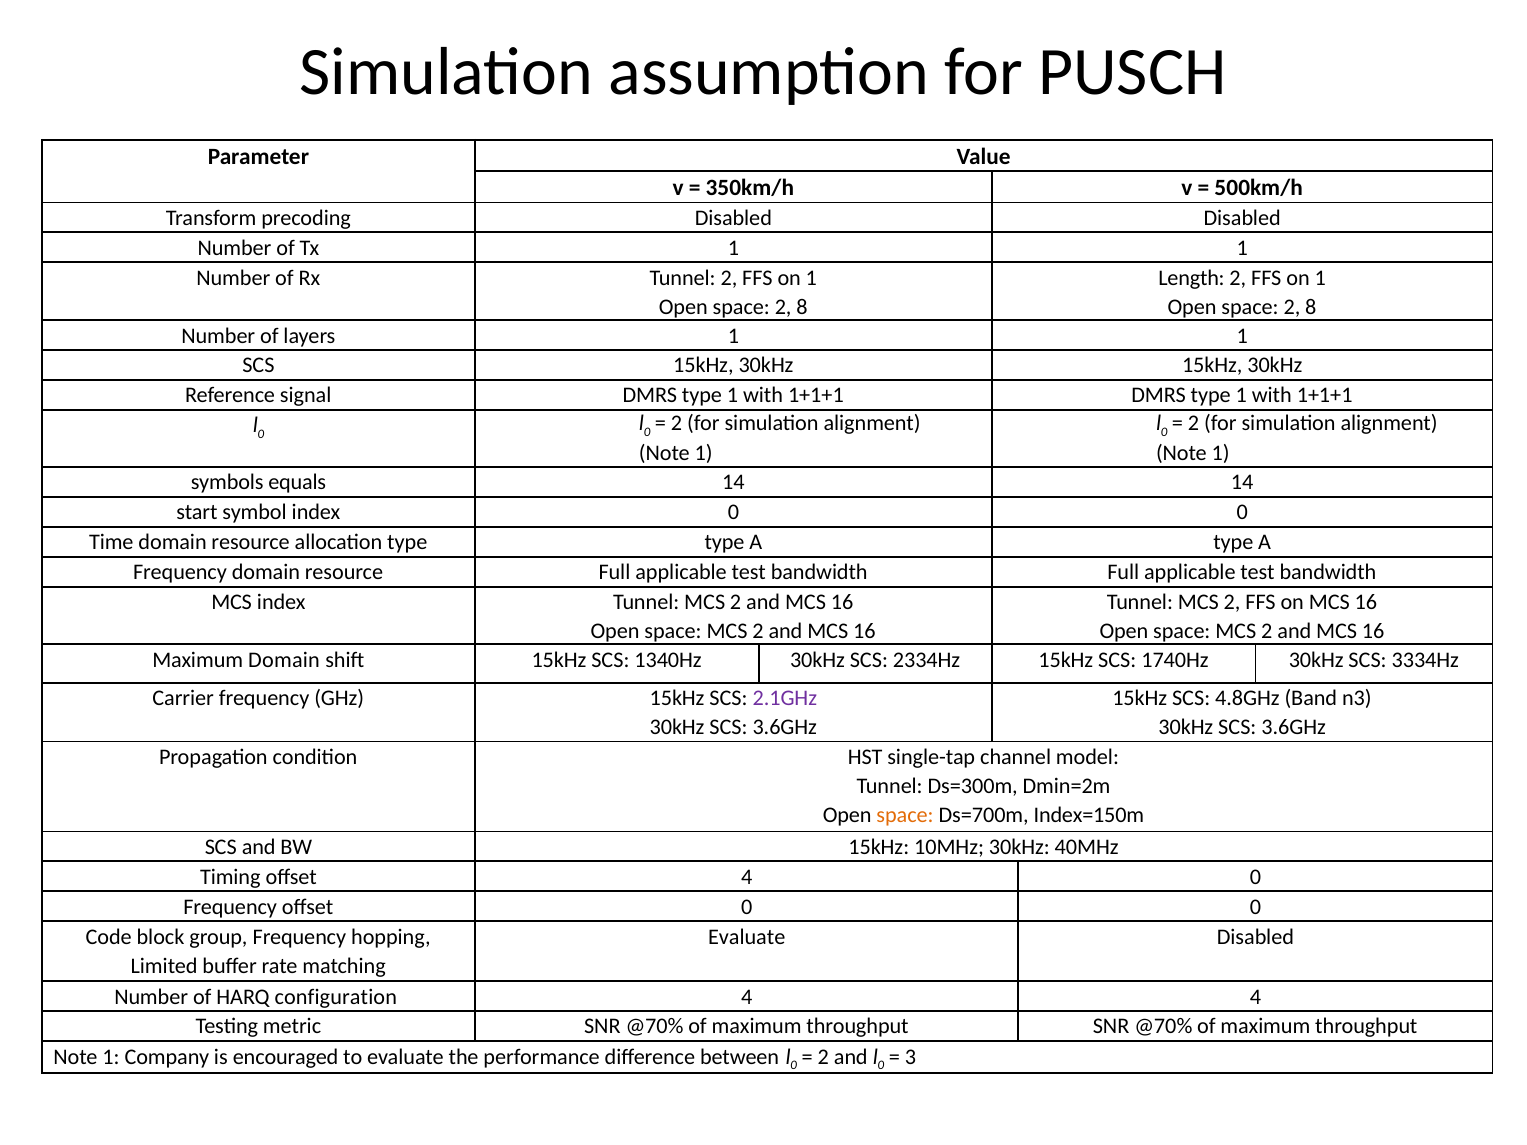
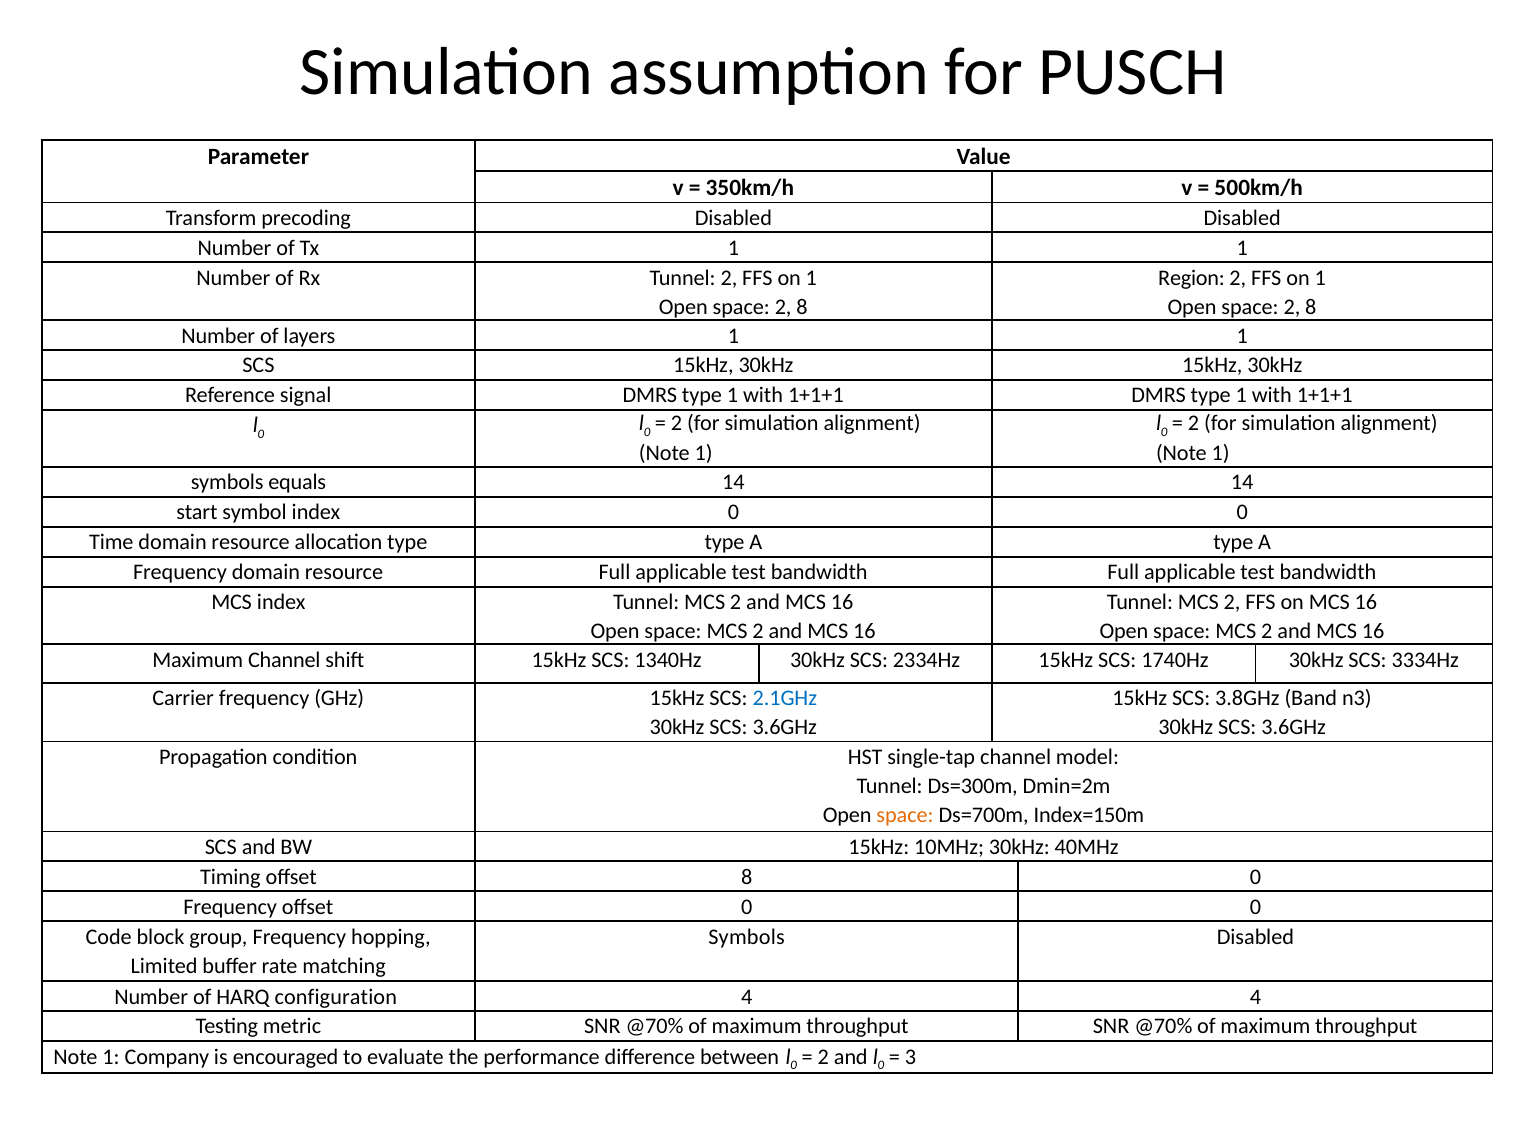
Length: Length -> Region (1192, 278)
Maximum Domain: Domain -> Channel (284, 660)
2.1GHz colour: purple -> blue (785, 699)
4.8GHz: 4.8GHz -> 3.8GHz (1247, 699)
offset 4: 4 -> 8 (747, 877)
Evaluate: Evaluate -> Symbols (747, 937)
